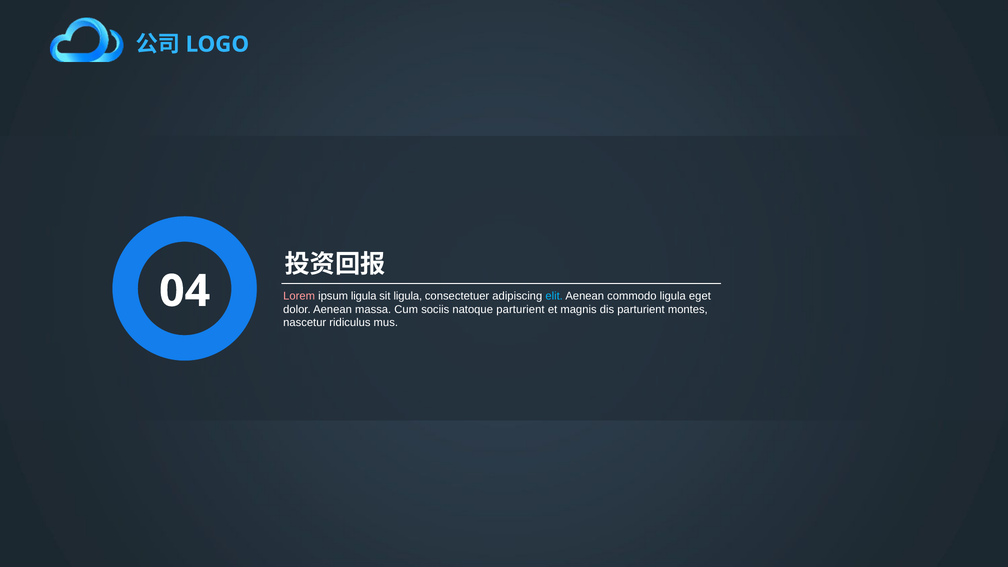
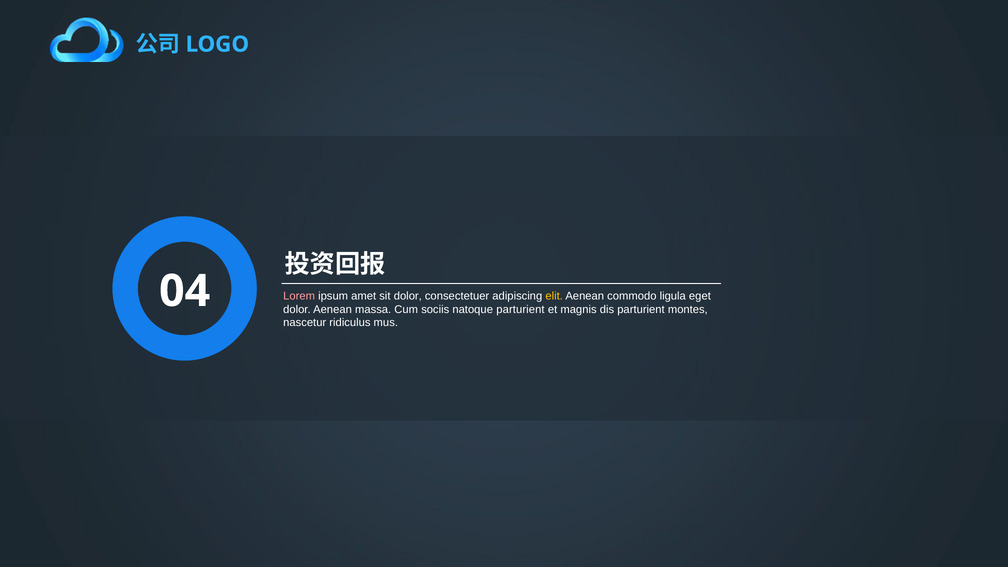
ipsum ligula: ligula -> amet (364, 296)
sit ligula: ligula -> dolor (408, 296)
elit colour: light blue -> yellow (554, 296)
